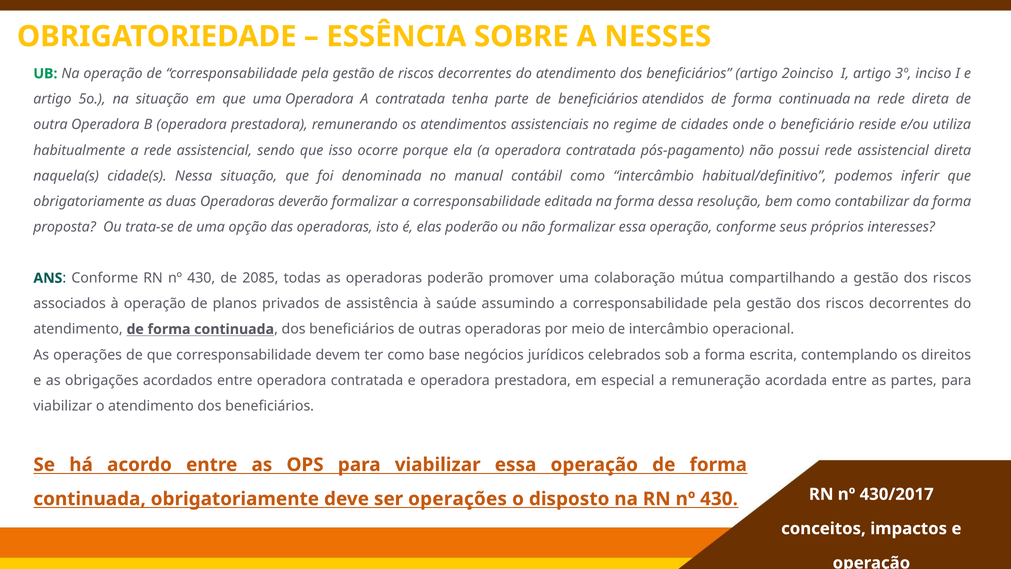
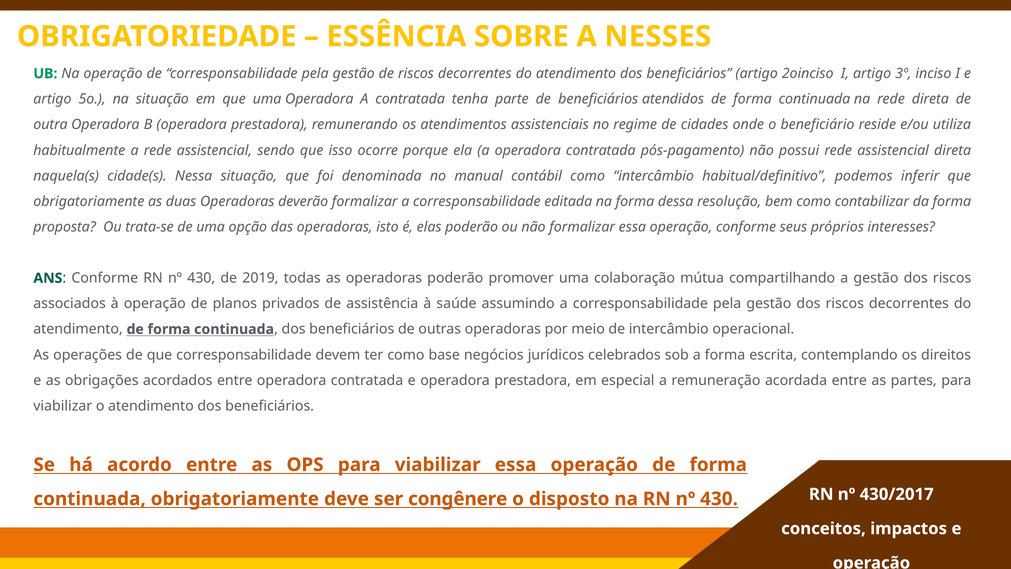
2085: 2085 -> 2019 (260, 278)
ser operações: operações -> congênere (458, 499)
